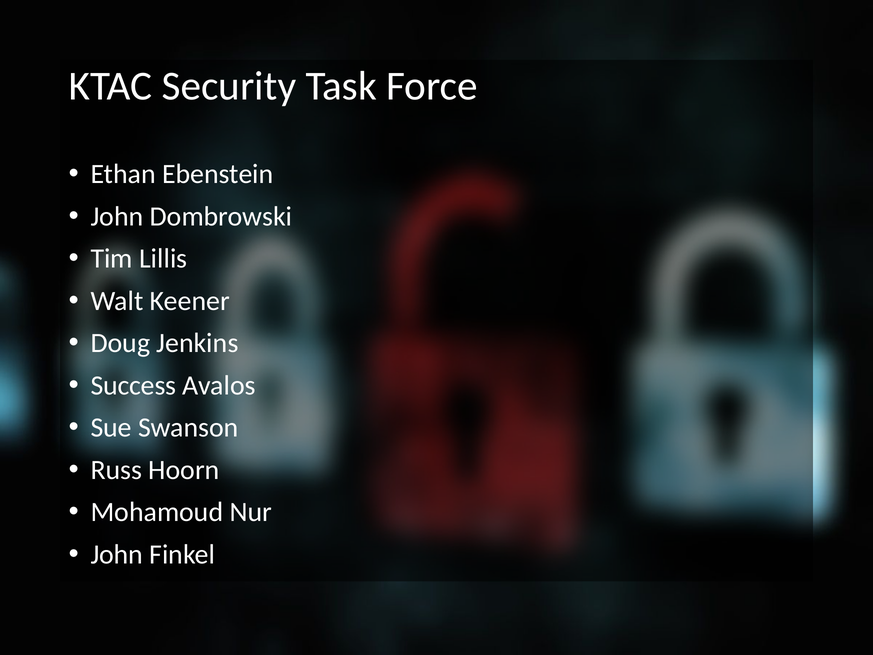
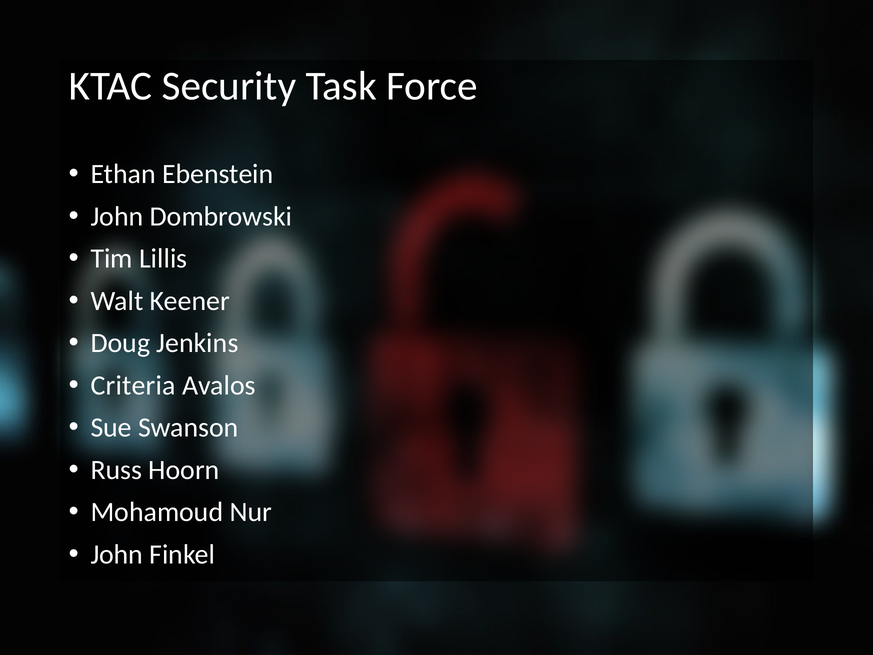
Success: Success -> Criteria (133, 385)
